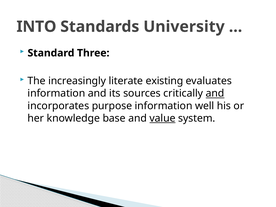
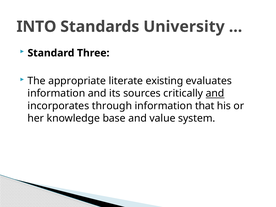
increasingly: increasingly -> appropriate (77, 81)
purpose: purpose -> through (112, 106)
well: well -> that (205, 106)
value underline: present -> none (162, 118)
